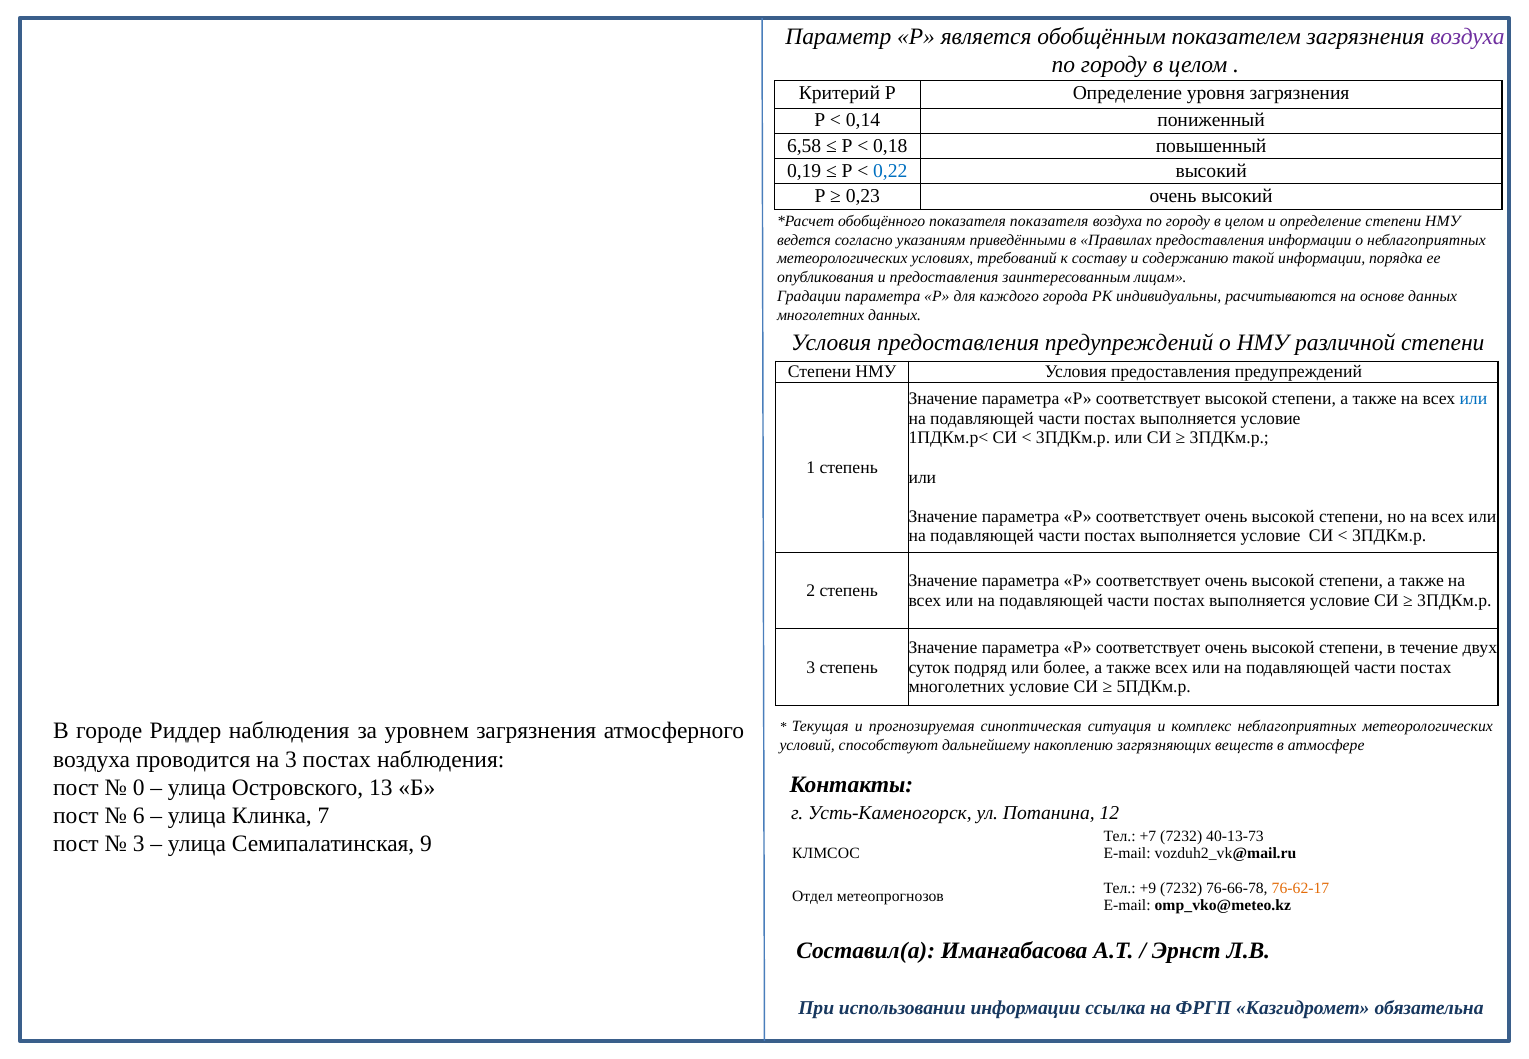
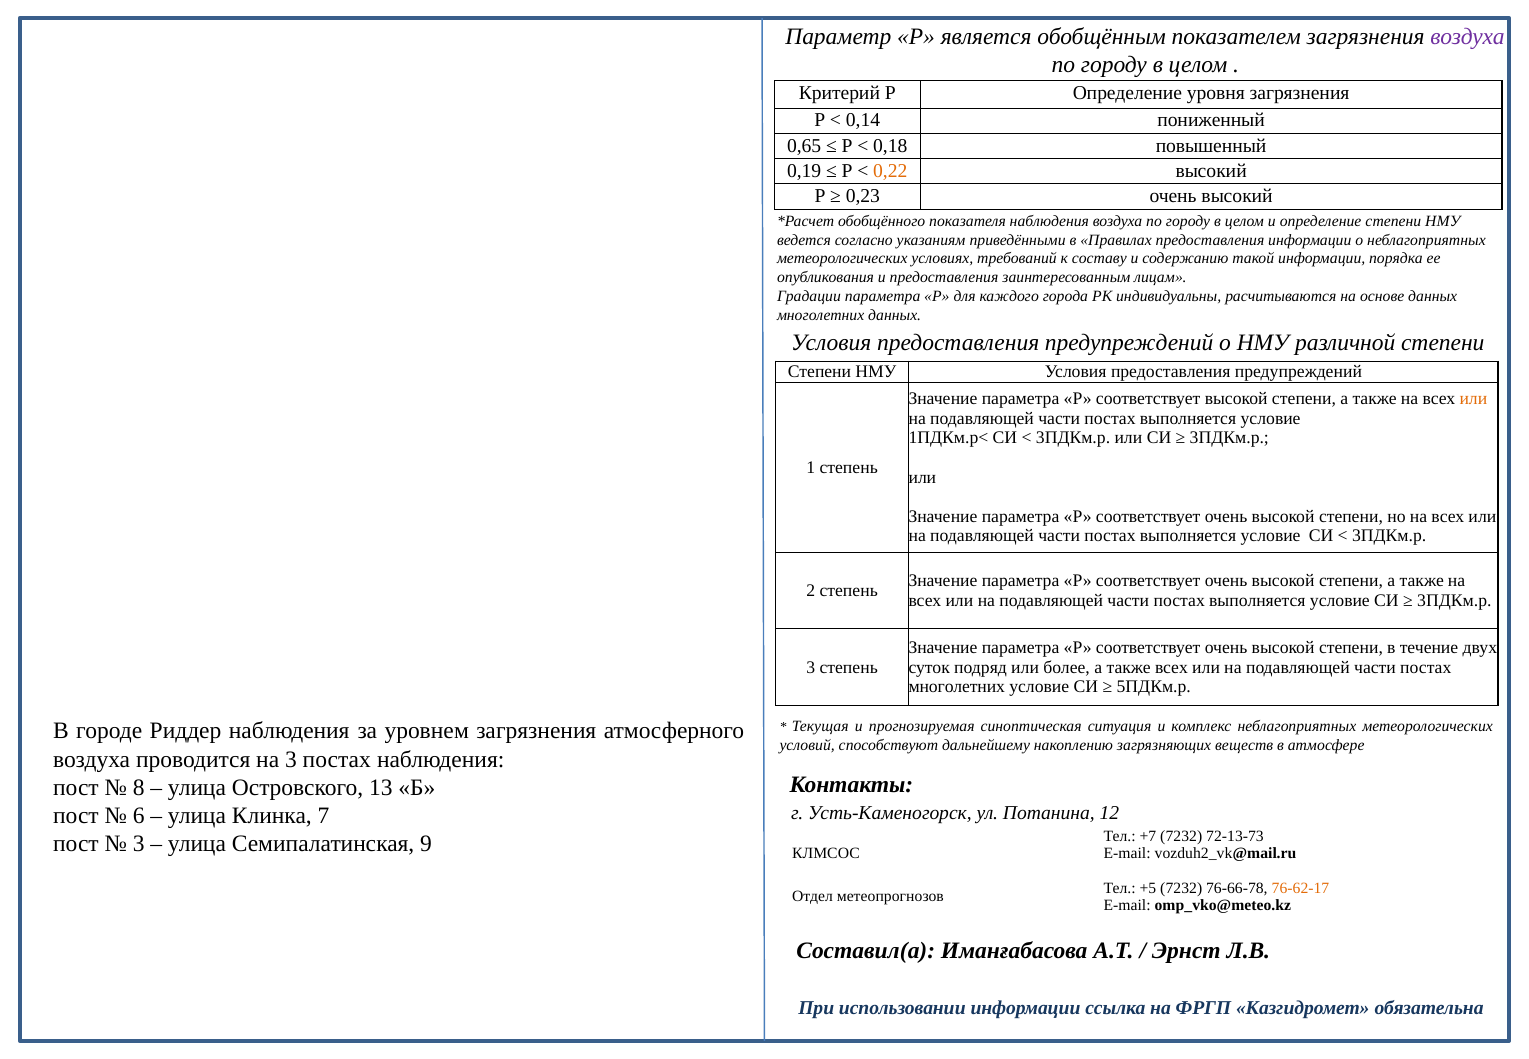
6,58: 6,58 -> 0,65 (804, 146)
0,22 colour: blue -> orange (890, 171)
показателя показателя: показателя -> наблюдения (1049, 221)
или colour: blue -> orange (1473, 399)
0: 0 -> 8 (139, 787)
40-13-73: 40-13-73 -> 72-13-73 (1235, 836)
+9: +9 -> +5 (1148, 888)
